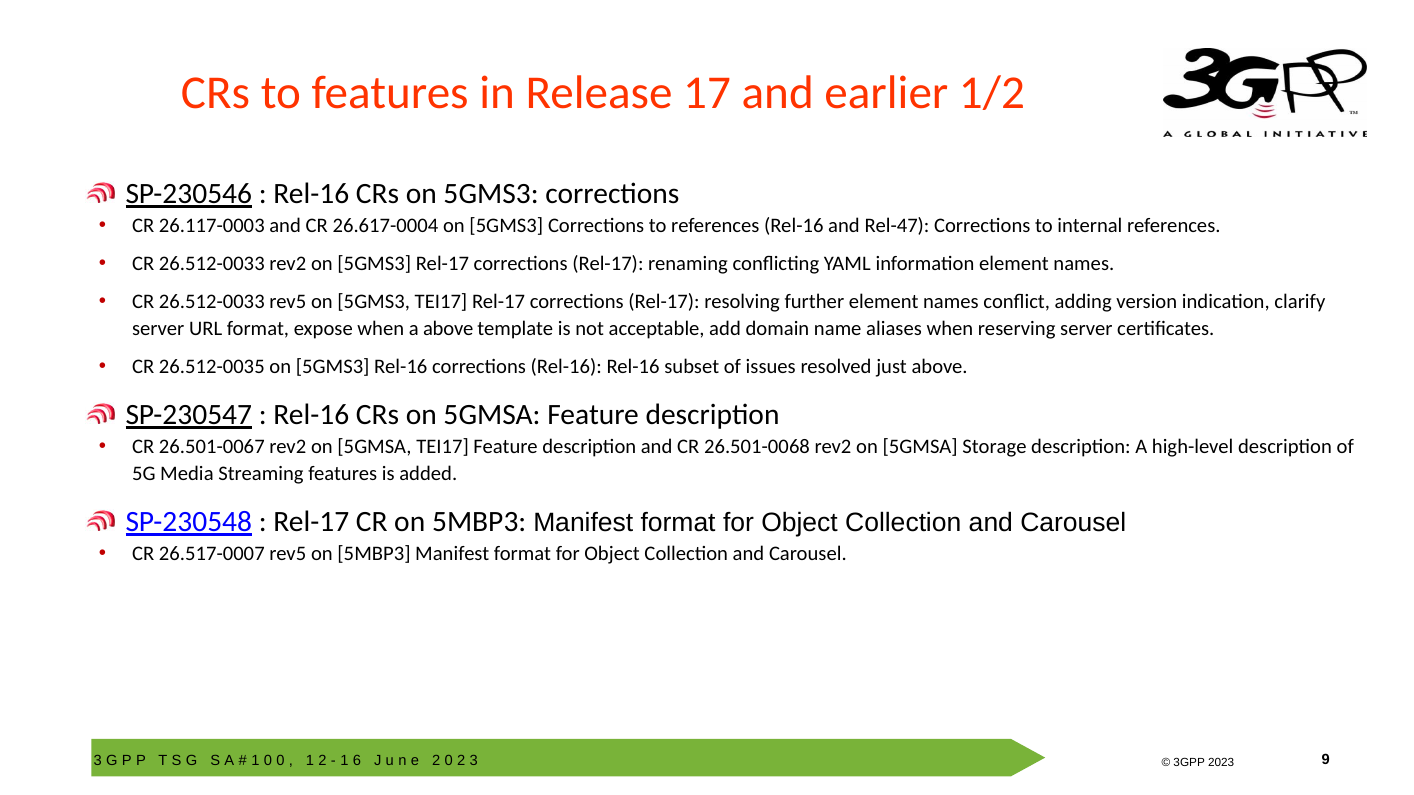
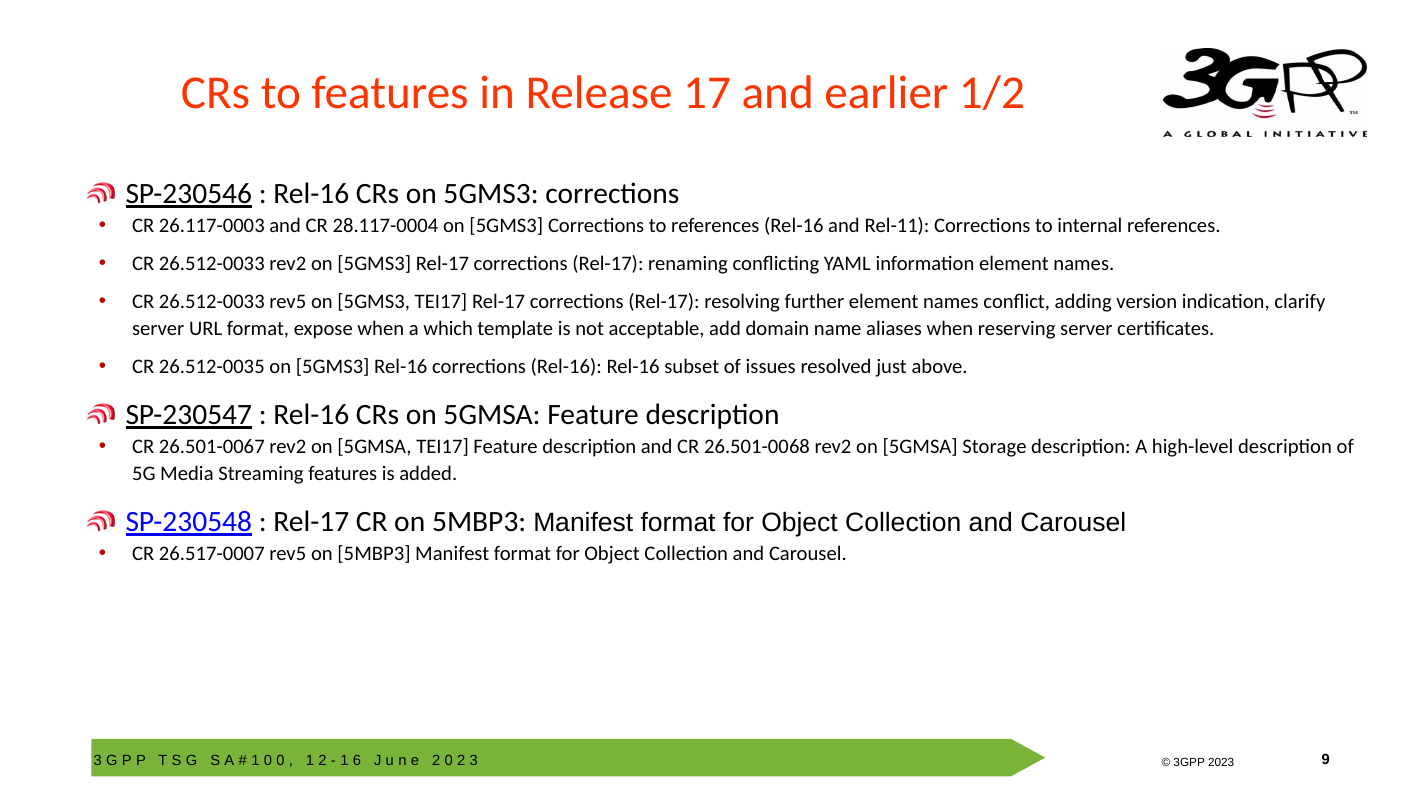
26.617-0004: 26.617-0004 -> 28.117-0004 (385, 226)
Rel-47: Rel-47 -> Rel-11 (897, 226)
a above: above -> which (448, 328)
